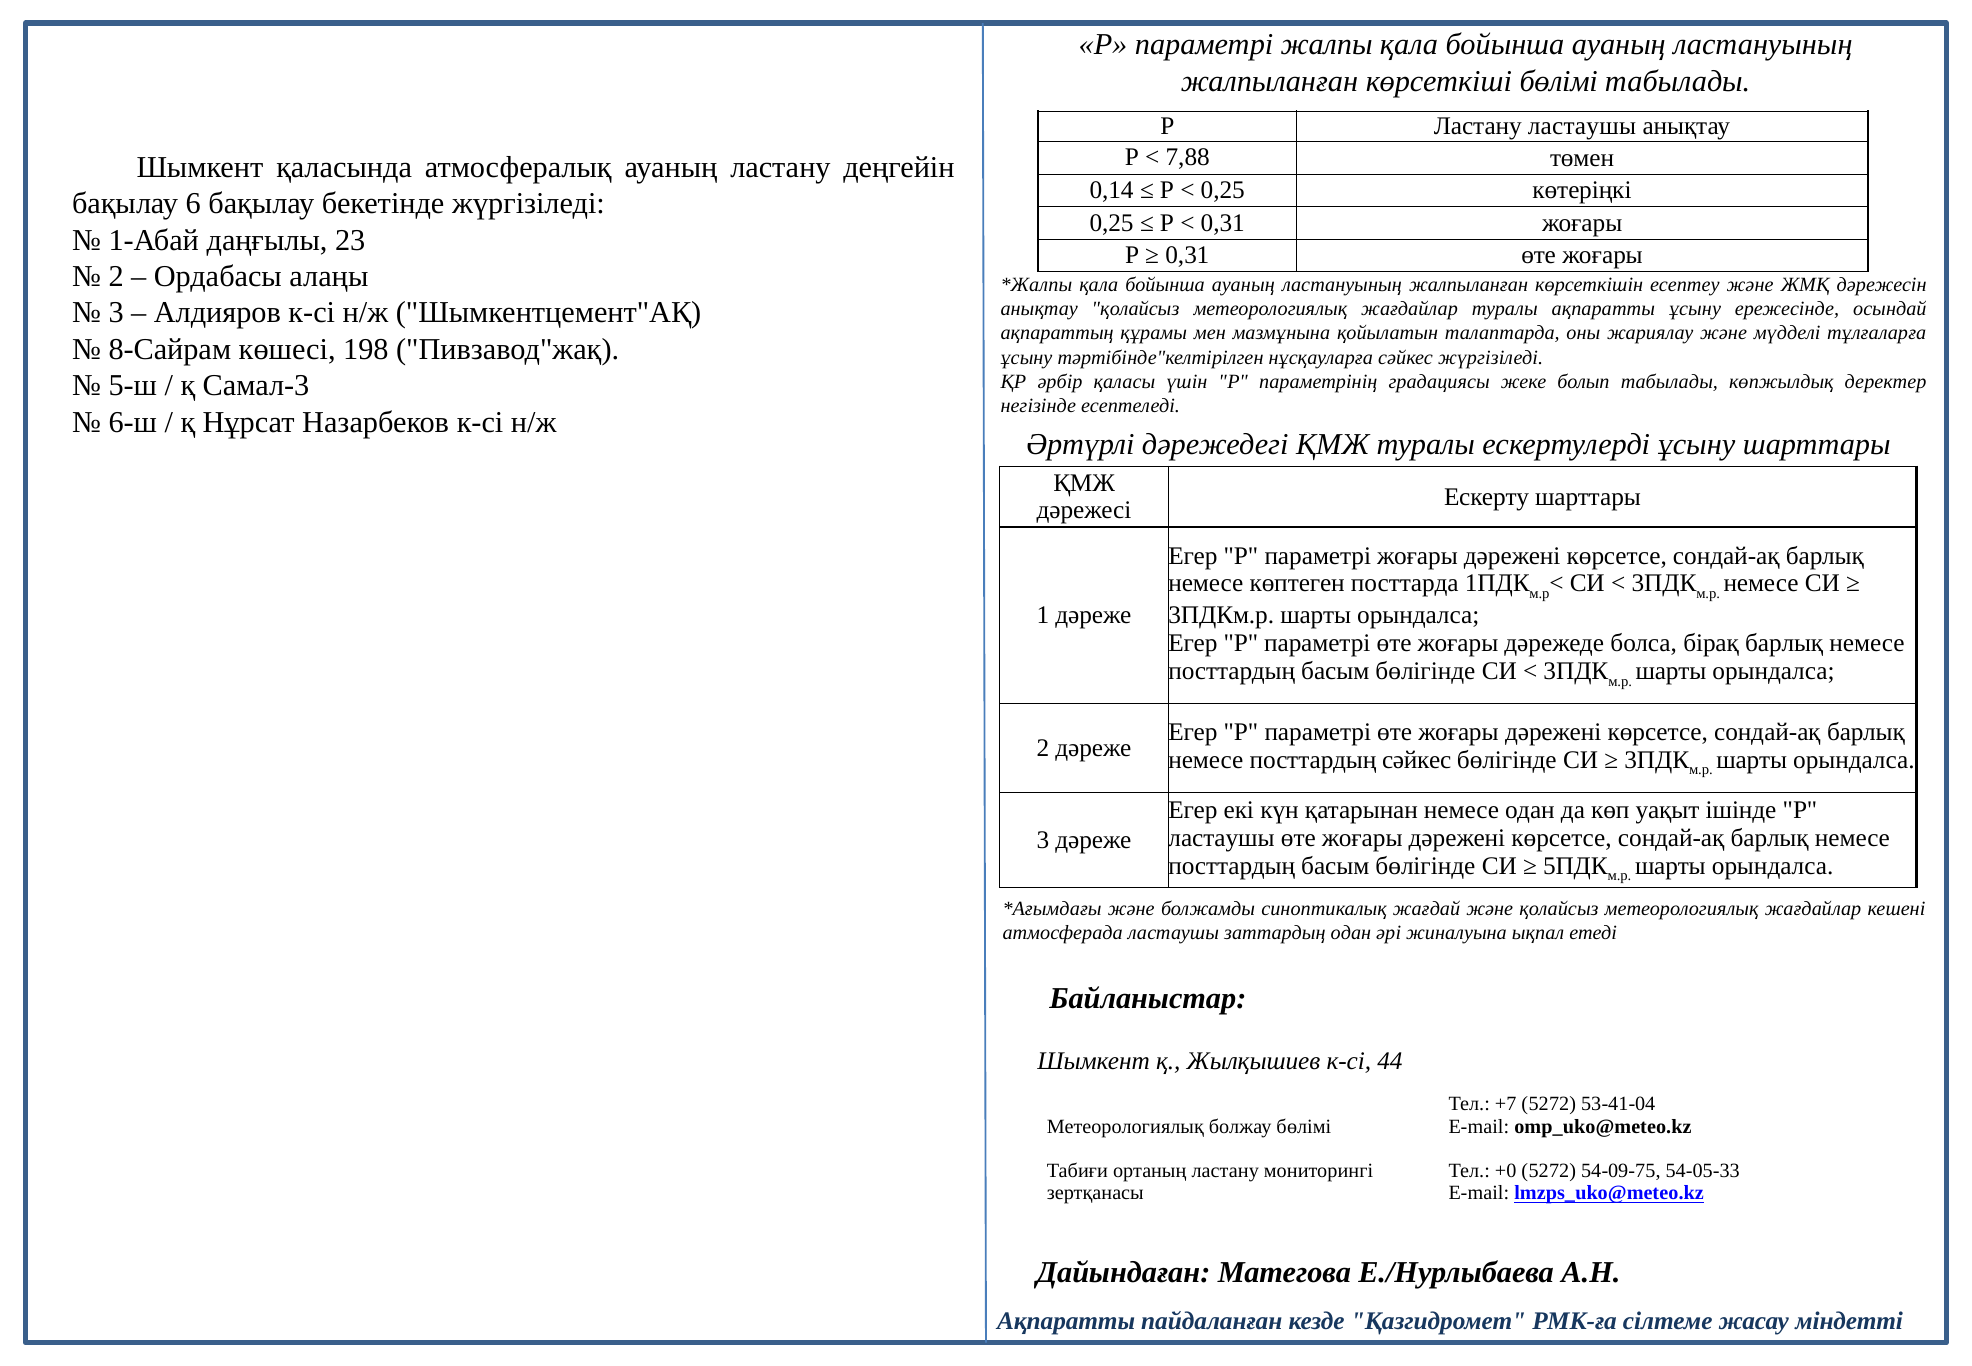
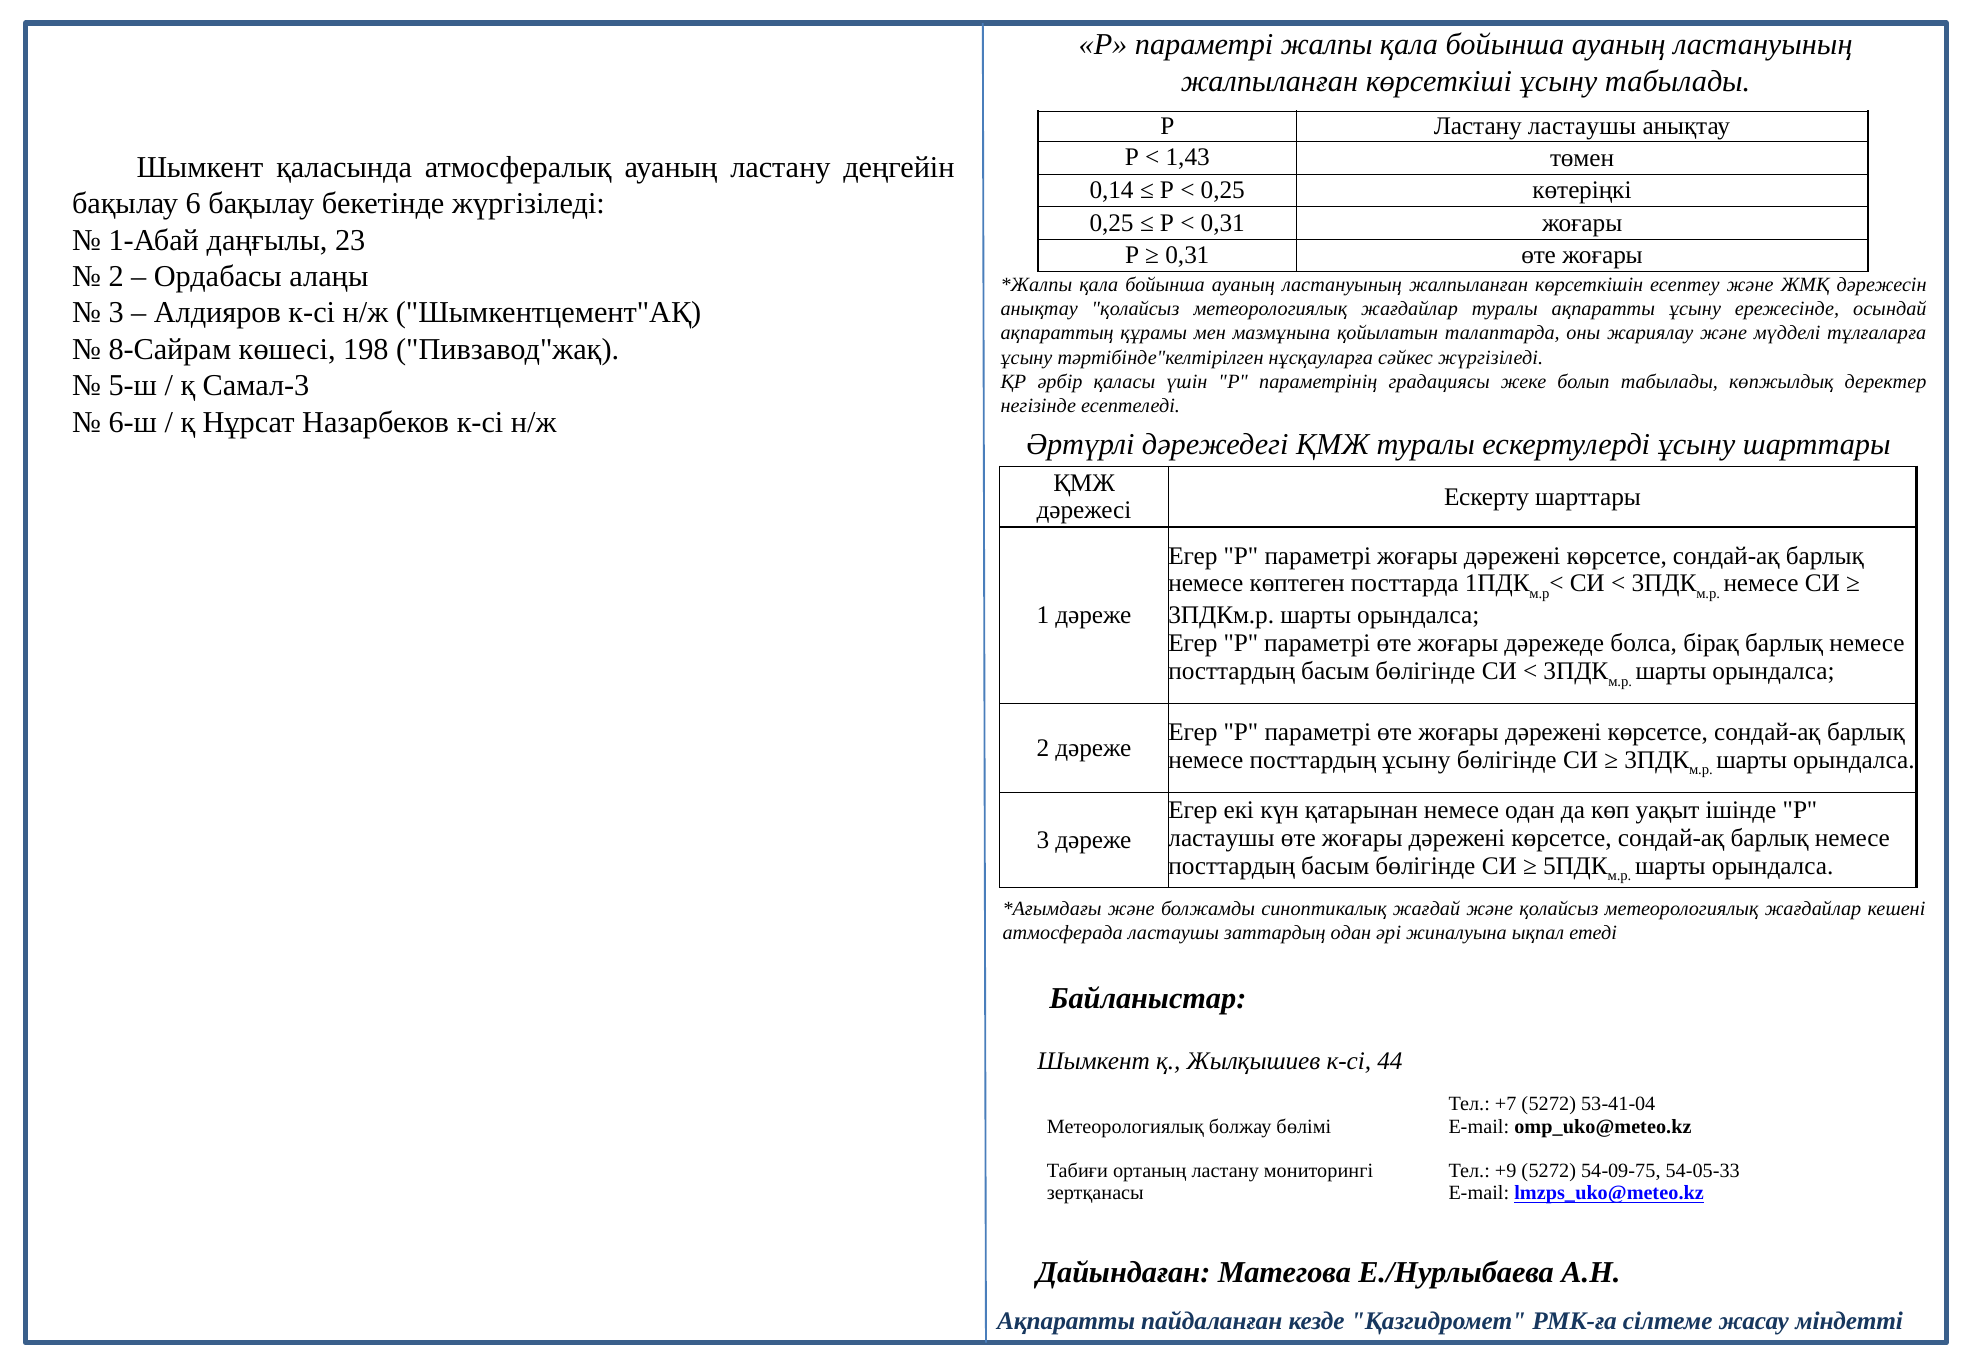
көрсеткіші бөлімі: бөлімі -> ұсыну (1558, 81)
7,88: 7,88 -> 1,43 (1188, 157)
посттардың сәйкес: сәйкес -> ұсыну (1416, 760)
+0: +0 -> +9 (1506, 1170)
